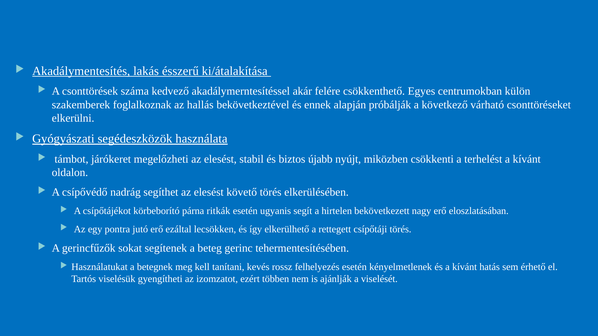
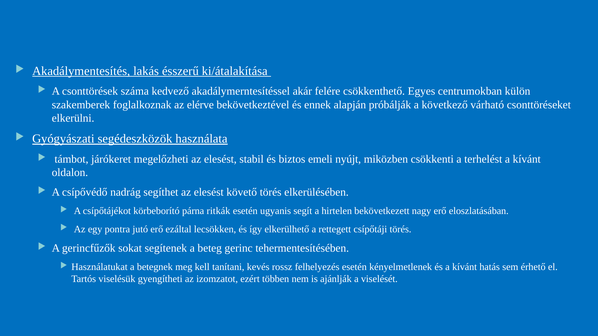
hallás: hallás -> elérve (200, 105)
újabb: újabb -> emeli (320, 159)
